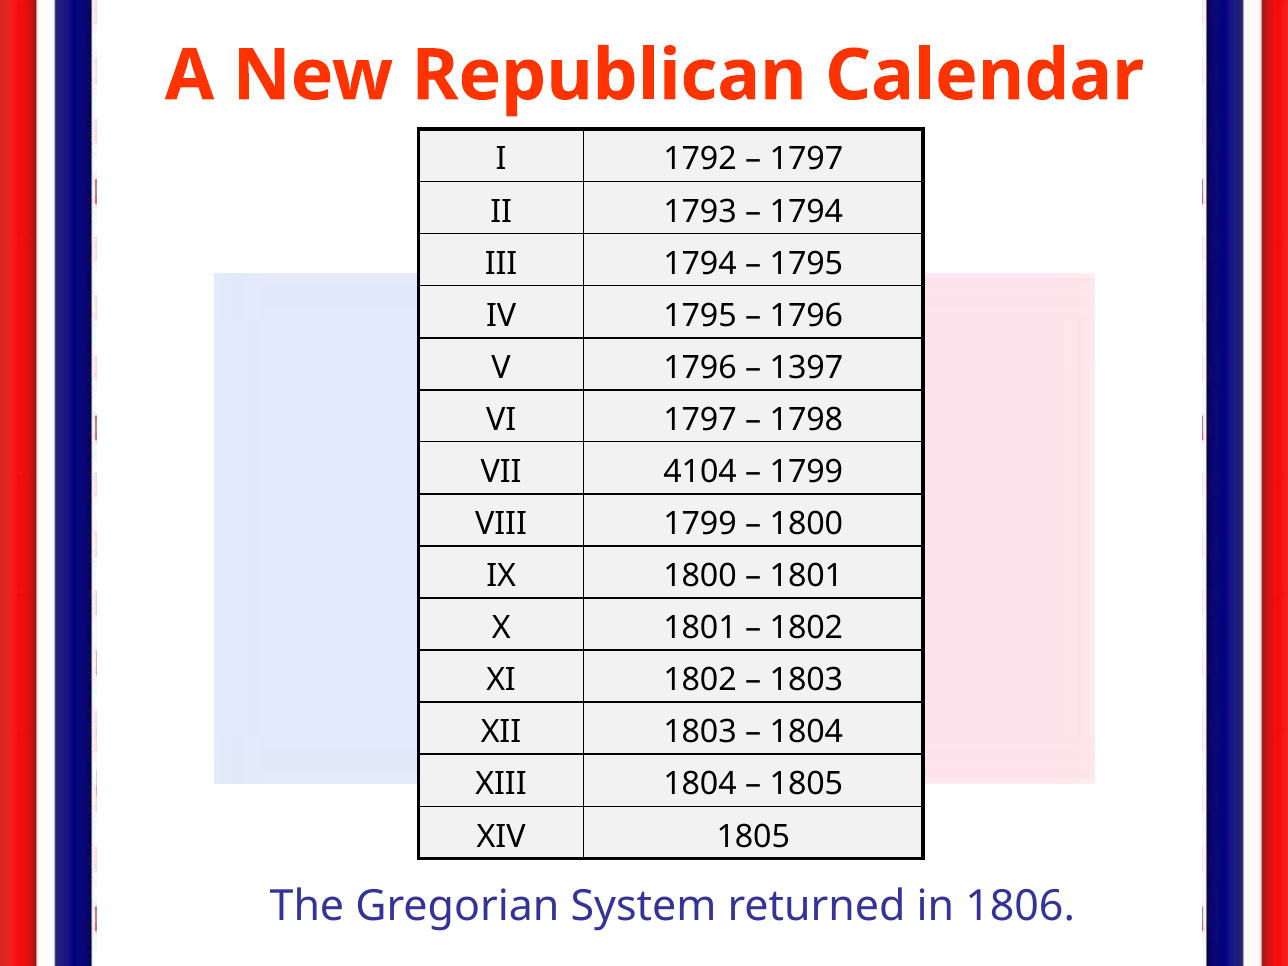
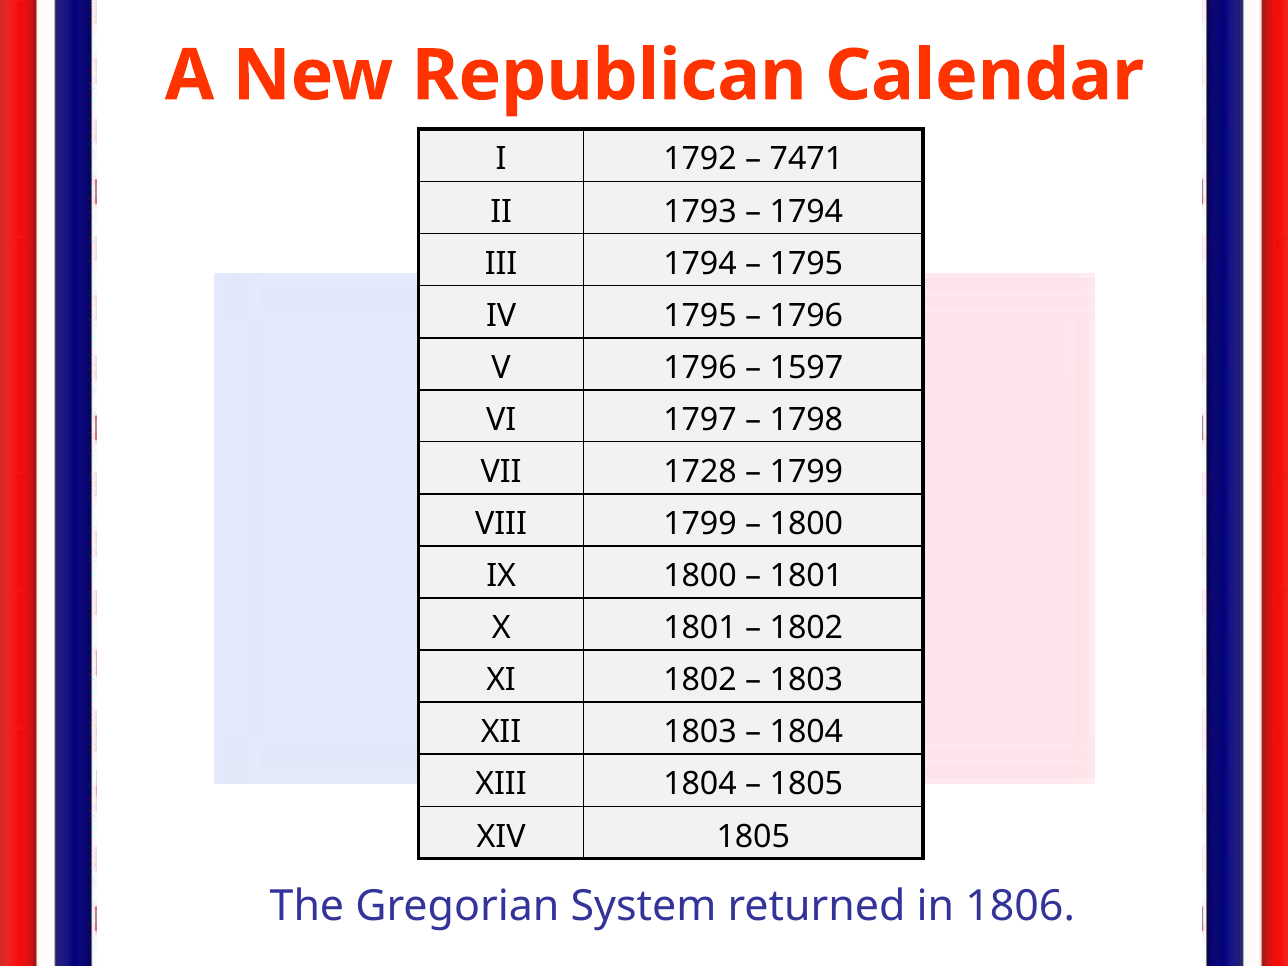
1797: 1797 -> 7471 (806, 159)
1397: 1397 -> 1597 (806, 368)
4104: 4104 -> 1728 (700, 472)
